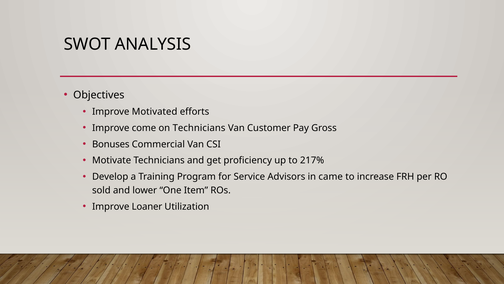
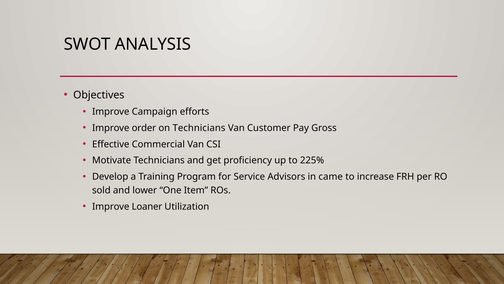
Motivated: Motivated -> Campaign (155, 112)
come: come -> order (144, 128)
Bonuses: Bonuses -> Effective (111, 144)
217%: 217% -> 225% (312, 160)
